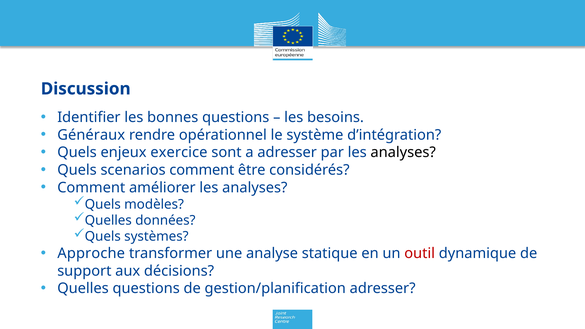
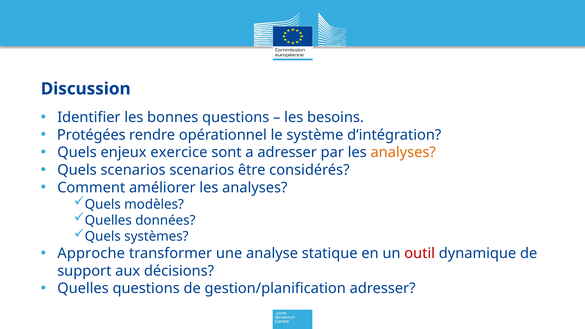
Généraux: Généraux -> Protégées (91, 135)
analyses colour: black -> orange (403, 153)
scenarios comment: comment -> scenarios (202, 170)
